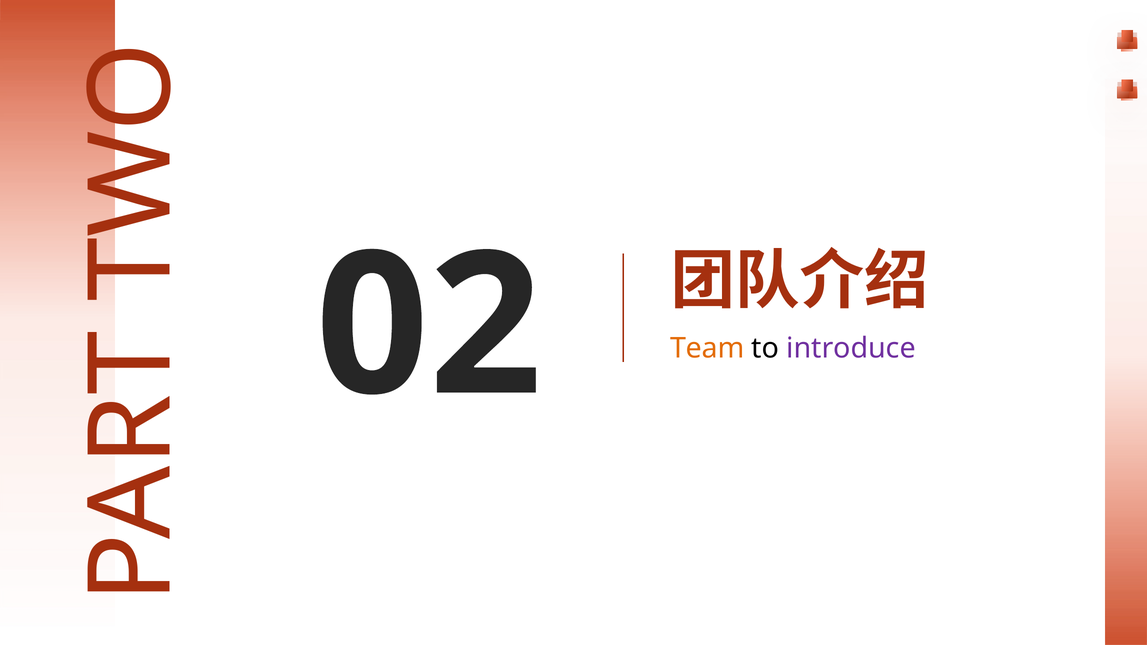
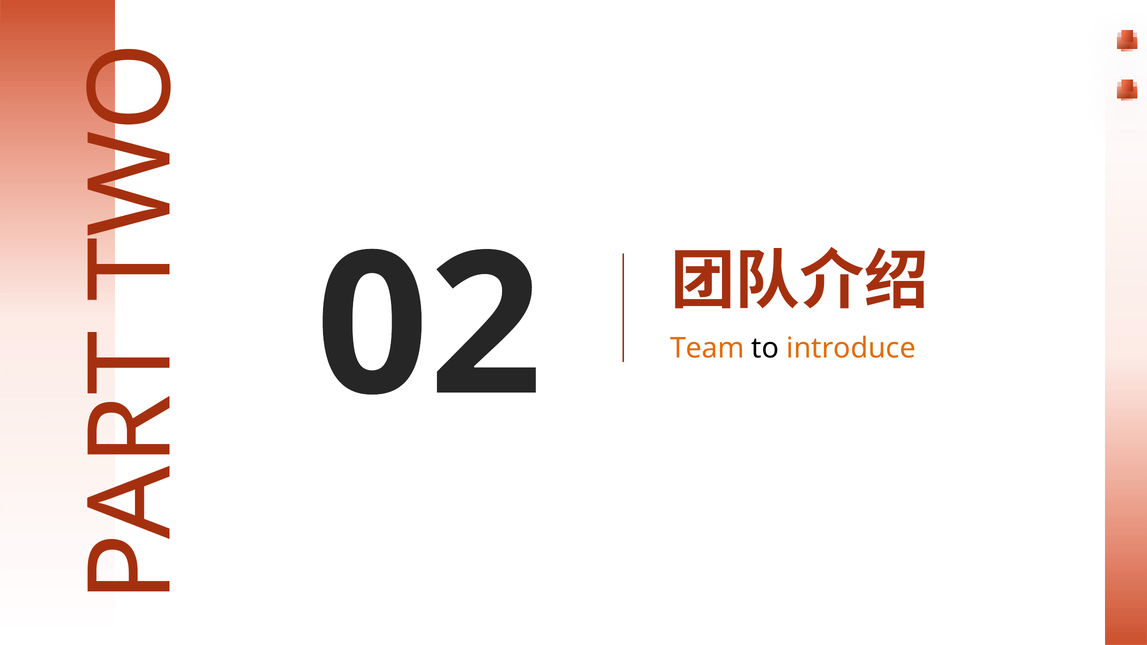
introduce colour: purple -> orange (851, 349)
